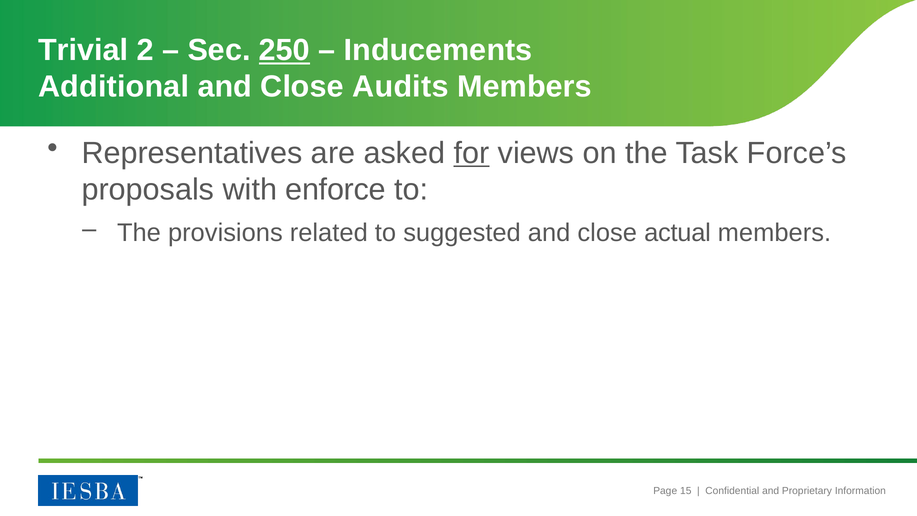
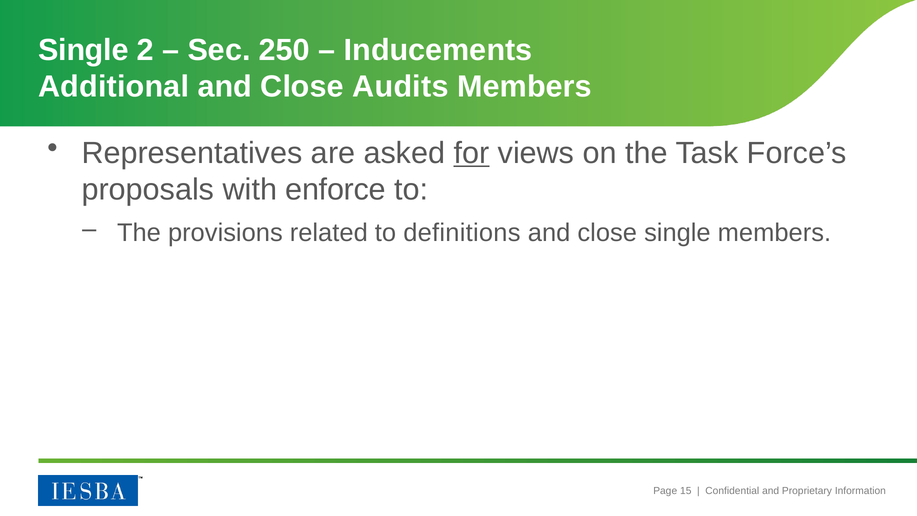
Trivial: Trivial -> Single (83, 50)
250 underline: present -> none (284, 50)
suggested: suggested -> definitions (462, 233)
close actual: actual -> single (677, 233)
